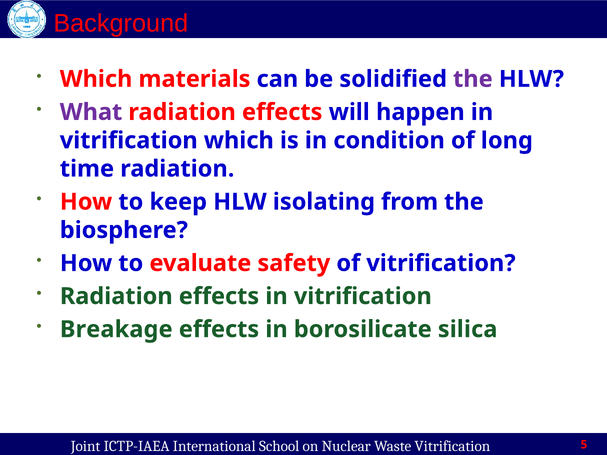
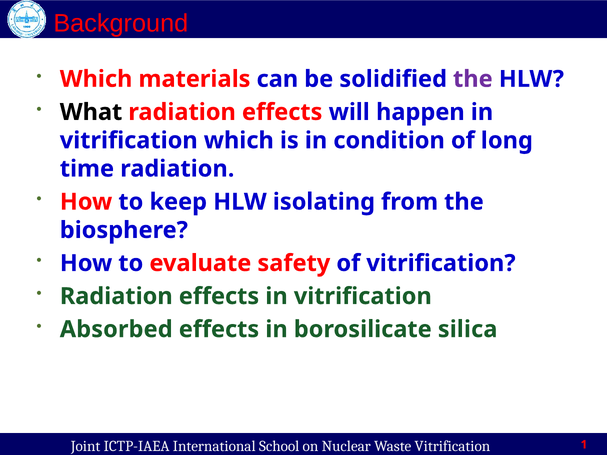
What colour: purple -> black (91, 112)
Breakage: Breakage -> Absorbed (116, 330)
5: 5 -> 1 (584, 445)
